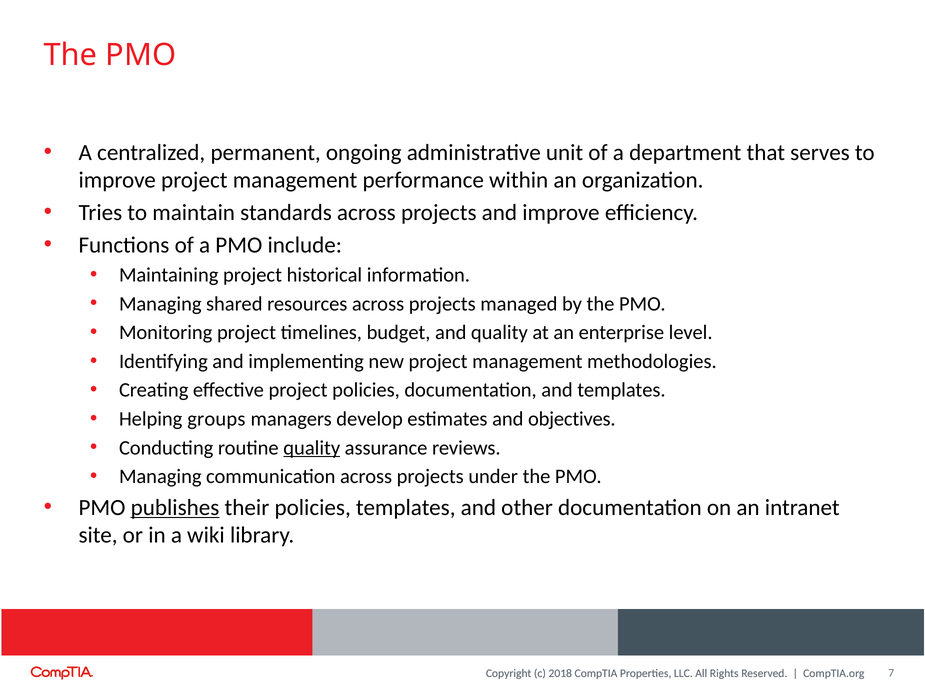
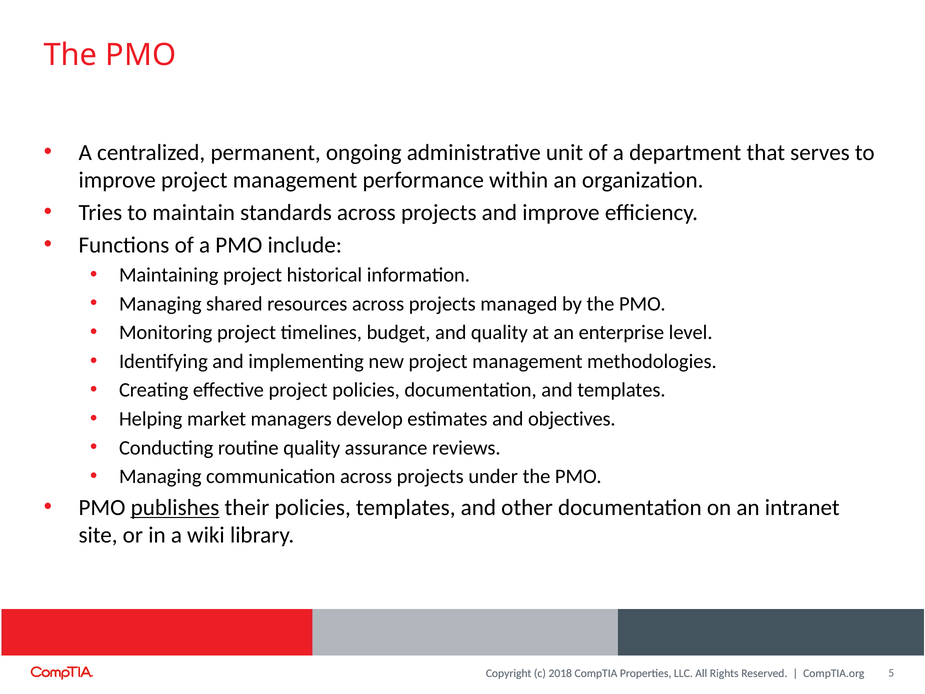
groups: groups -> market (217, 419)
quality underline: present -> none (312, 448)
7: 7 -> 5 (891, 673)
